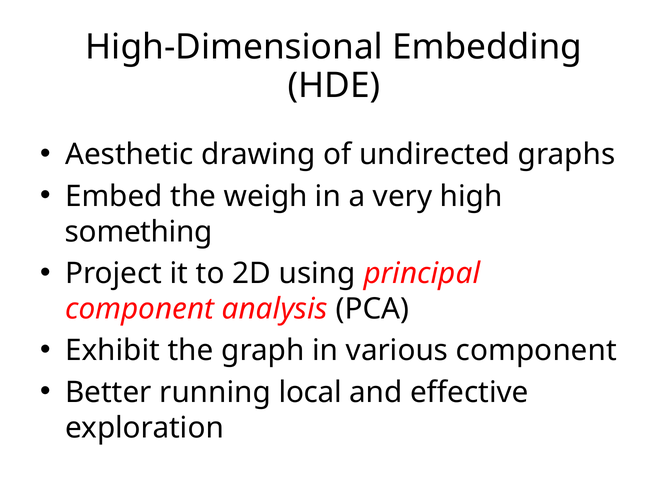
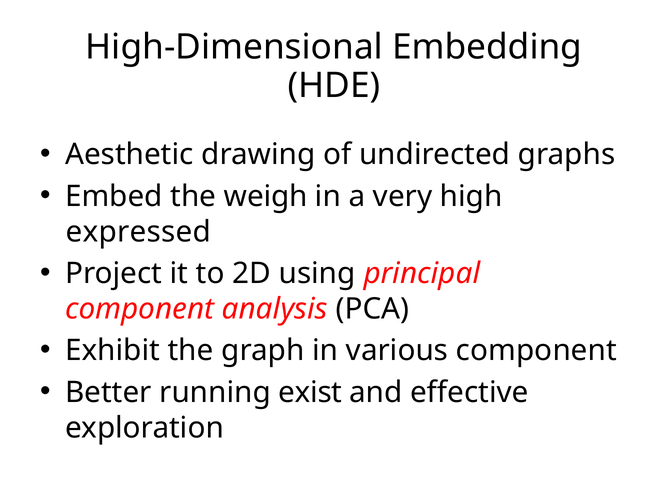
something: something -> expressed (138, 232)
local: local -> exist (310, 392)
